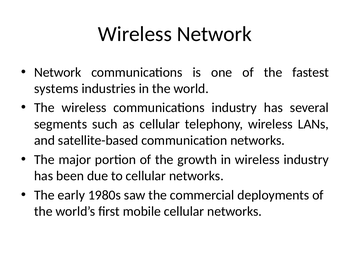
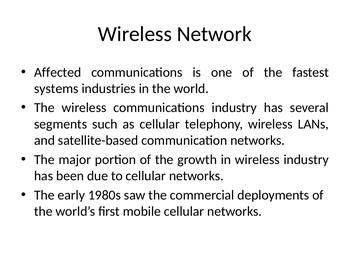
Network: Network -> Affected (58, 72)
